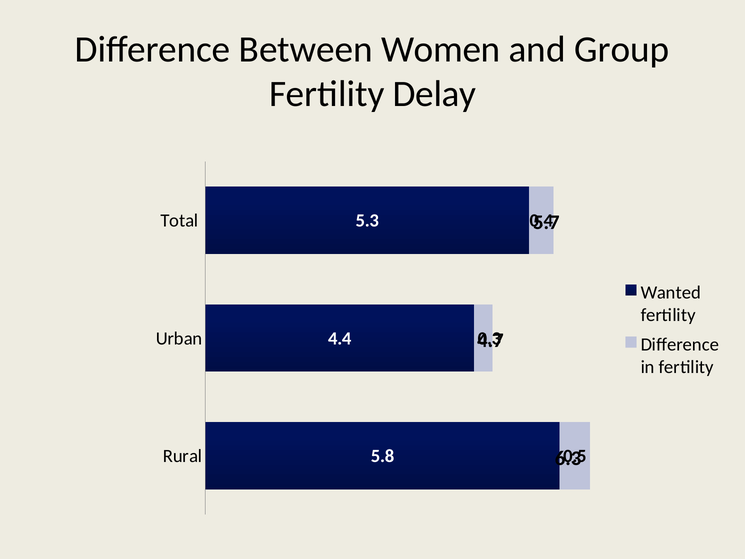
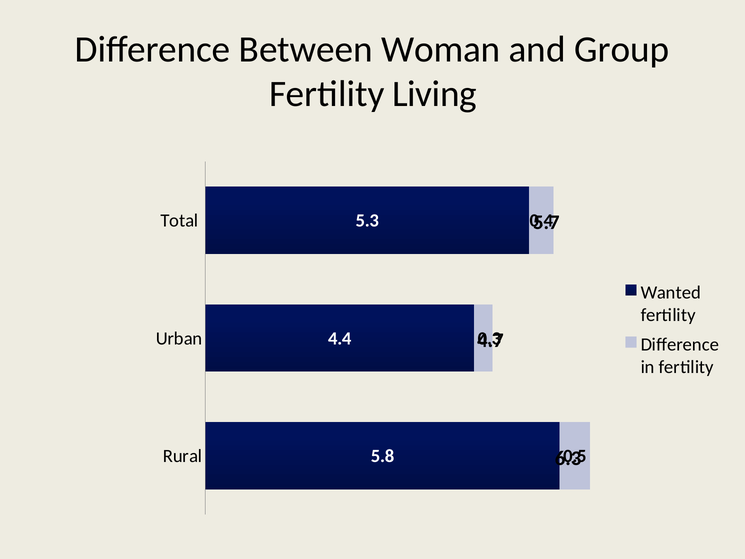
Women: Women -> Woman (441, 49)
Delay: Delay -> Living (434, 94)
